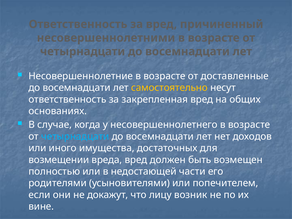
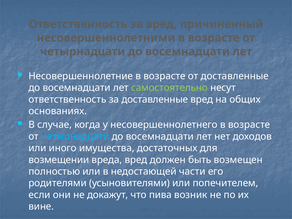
самостоятельно colour: yellow -> light green (169, 88)
за закрепленная: закрепленная -> доставленные (155, 99)
лицу: лицу -> пива (160, 195)
